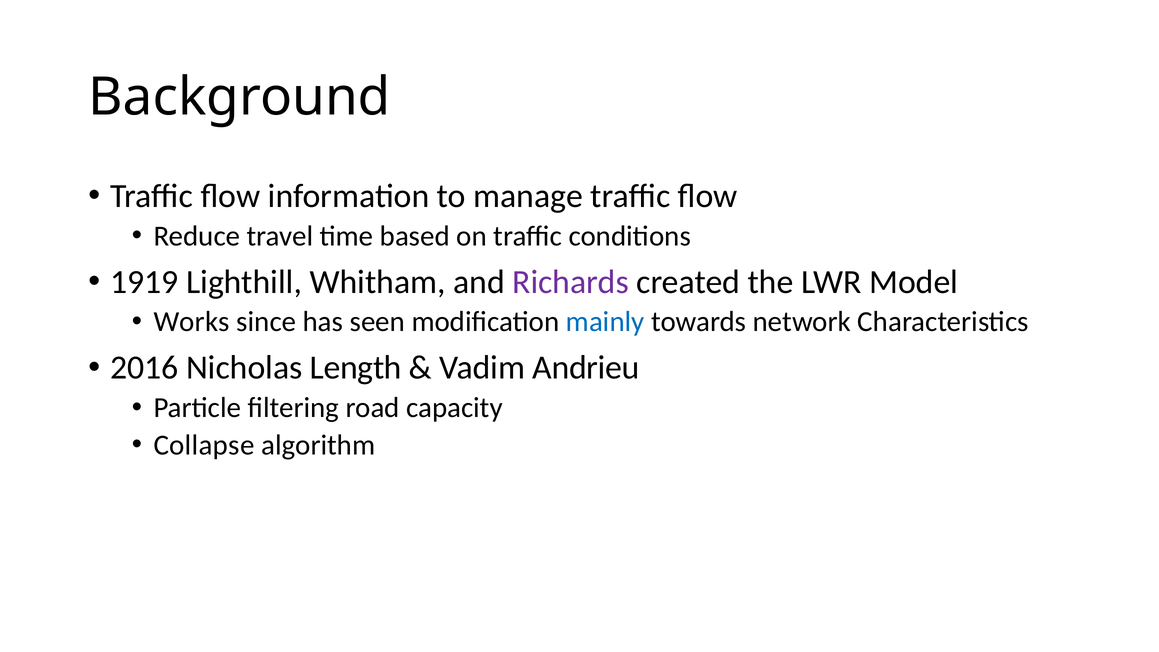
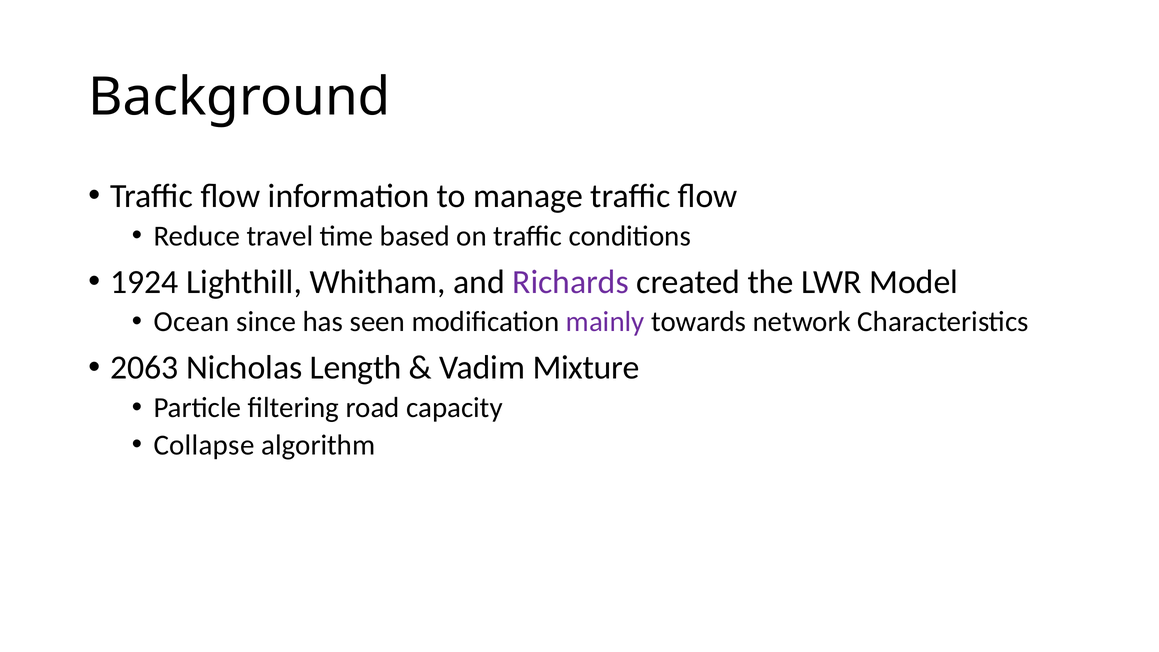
1919: 1919 -> 1924 (144, 282)
Works: Works -> Ocean (192, 322)
mainly colour: blue -> purple (605, 322)
2016: 2016 -> 2063 (144, 368)
Andrieu: Andrieu -> Mixture (586, 368)
